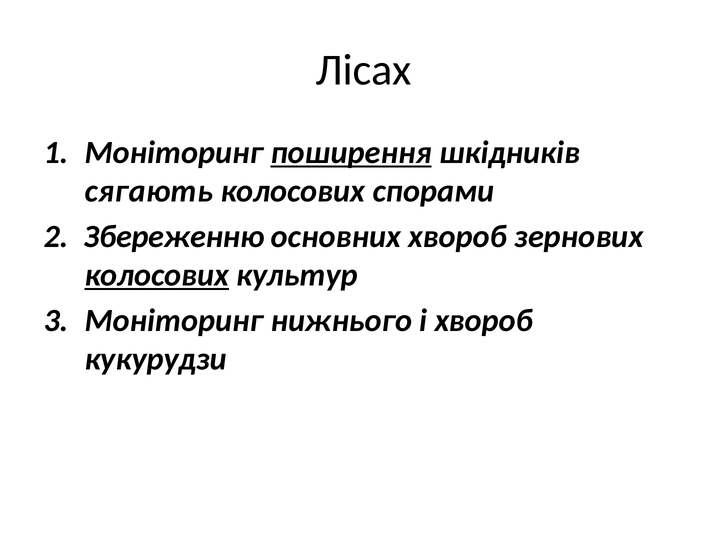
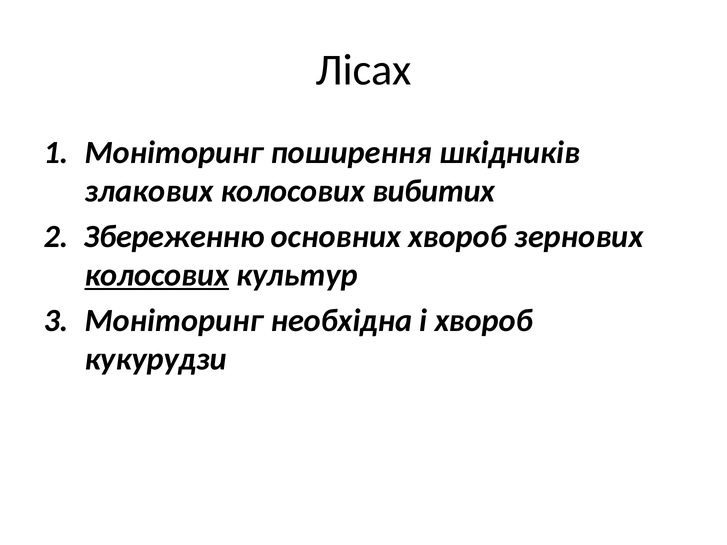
поширення underline: present -> none (351, 153)
сягають: сягають -> злакових (149, 191)
спорами: спорами -> вибитих (434, 191)
нижнього: нижнього -> необхідна (341, 321)
